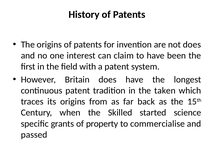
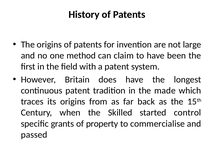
not does: does -> large (192, 45)
interest: interest -> method (81, 56)
taken: taken -> made (165, 91)
science: science -> control (187, 113)
